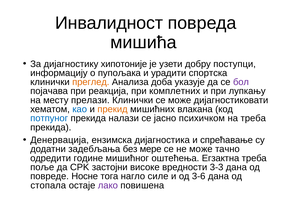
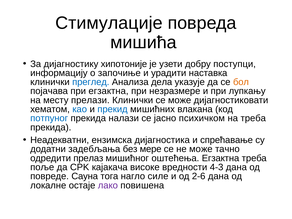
Инвалидност: Инвалидност -> Стимулације (109, 23)
пупољака: пупољака -> започиње (119, 73)
спортска: спортска -> наставка (208, 73)
преглед colour: orange -> blue (91, 82)
доба: доба -> дела (162, 82)
бол colour: purple -> orange (241, 82)
при реакција: реакција -> егзактна (109, 91)
комплетних: комплетних -> незразмере (175, 91)
прекид colour: orange -> blue (112, 109)
Денервација: Денервација -> Неадекватни (60, 140)
године: године -> прелаз (88, 158)
застојни: застојни -> кајакача (110, 167)
3-3: 3-3 -> 4-3 (217, 167)
Носне: Носне -> Сауна (85, 176)
3-6: 3-6 -> 2-6 (199, 176)
стопала: стопала -> локалне (48, 185)
